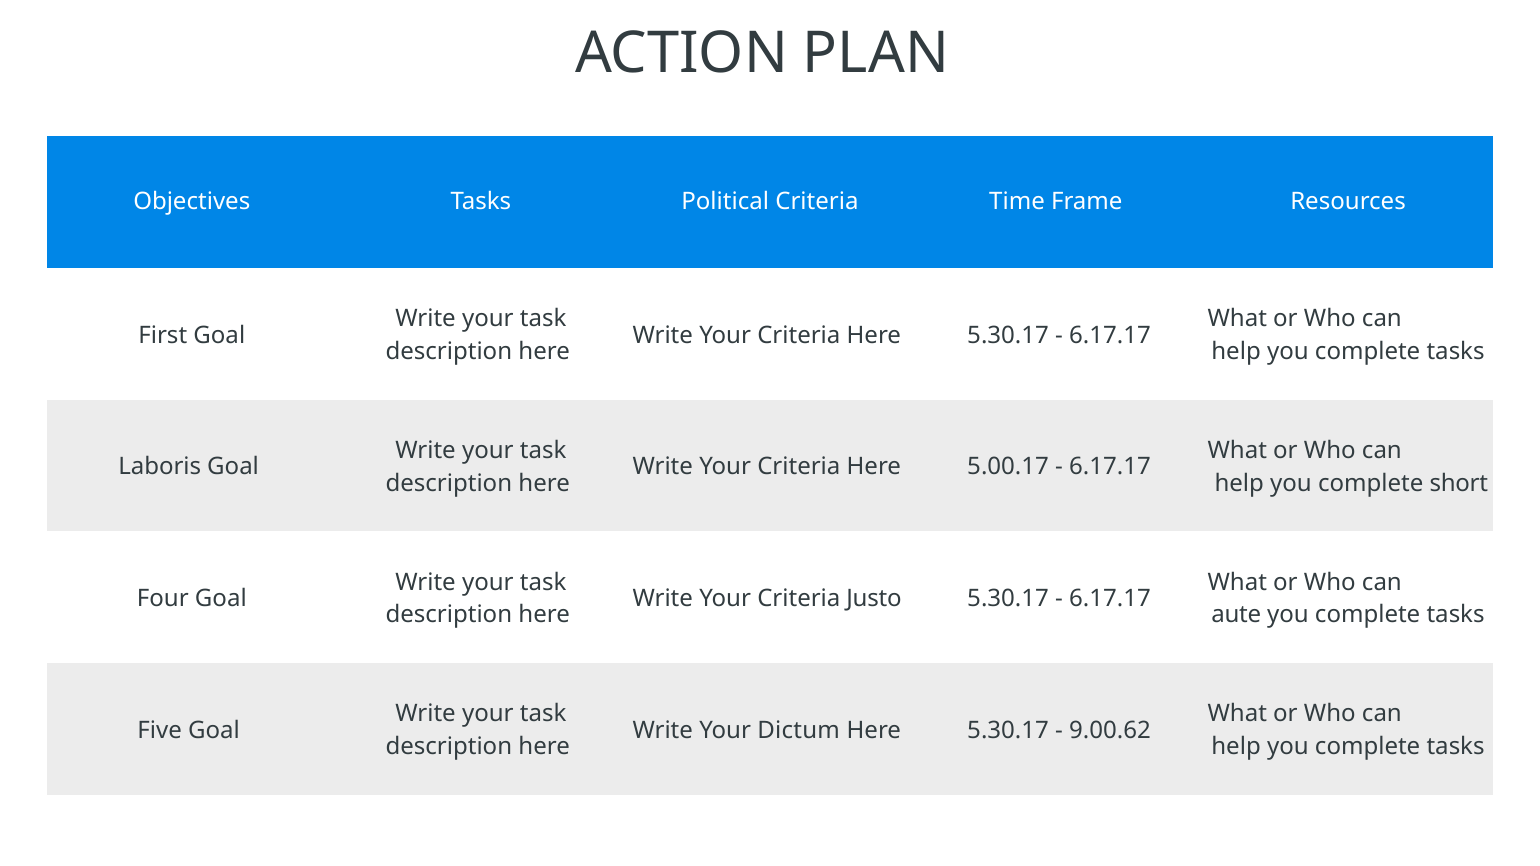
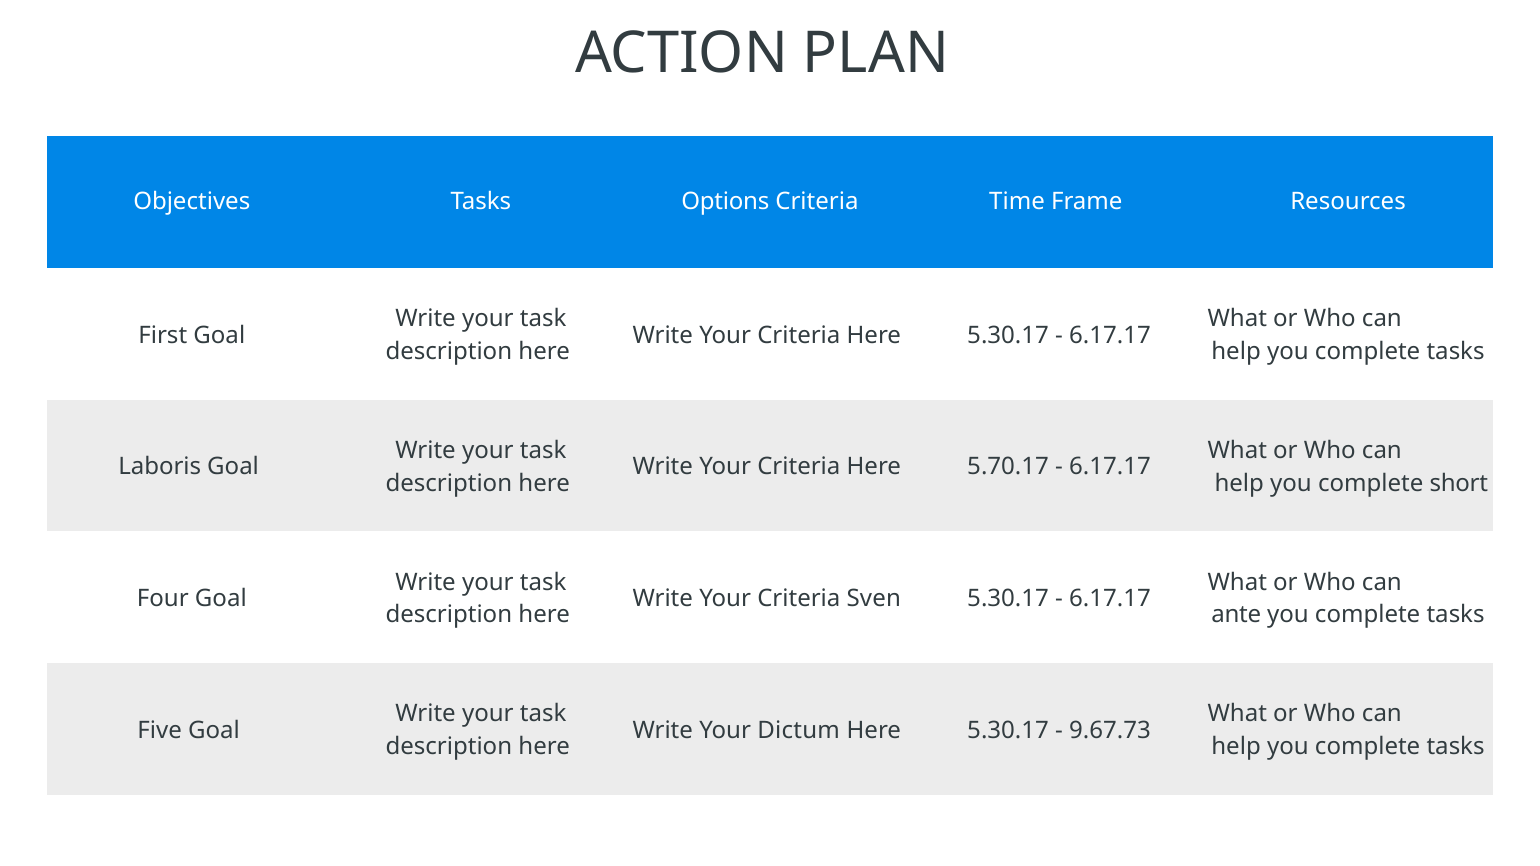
Political: Political -> Options (725, 202)
5.00.17: 5.00.17 -> 5.70.17 (1008, 467)
Justo: Justo -> Sven (874, 599)
aute: aute -> ante (1236, 615)
9.00.62: 9.00.62 -> 9.67.73 (1110, 730)
